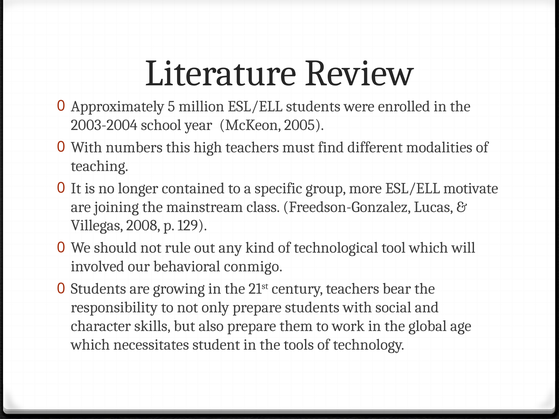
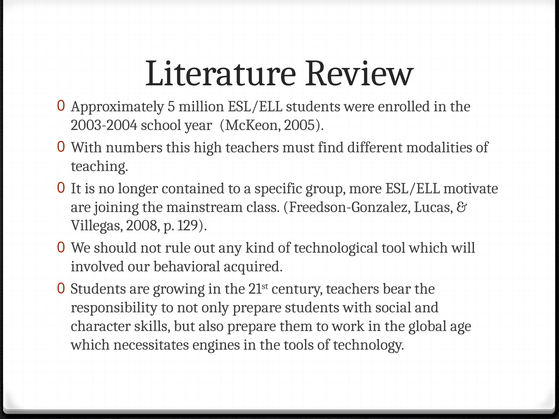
conmigo: conmigo -> acquired (253, 267)
student: student -> engines (216, 345)
